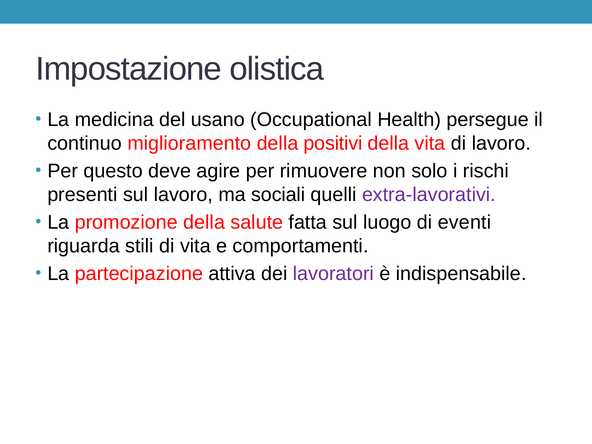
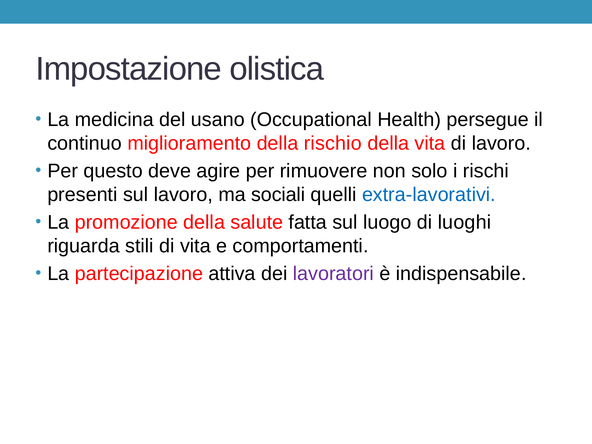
positivi: positivi -> rischio (333, 143)
extra-lavorativi colour: purple -> blue (429, 195)
eventi: eventi -> luoghi (464, 222)
